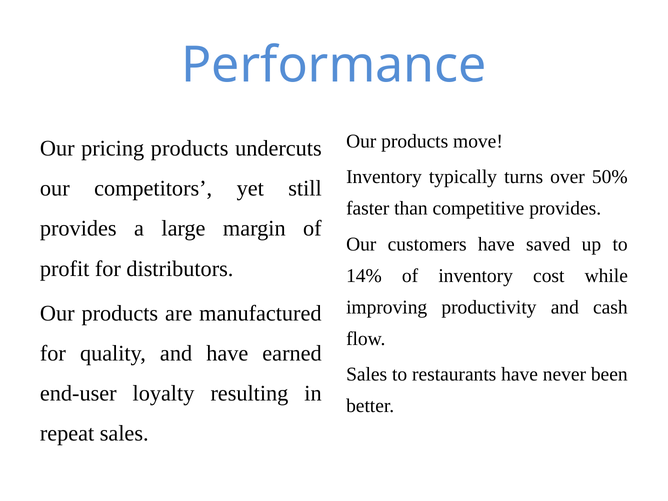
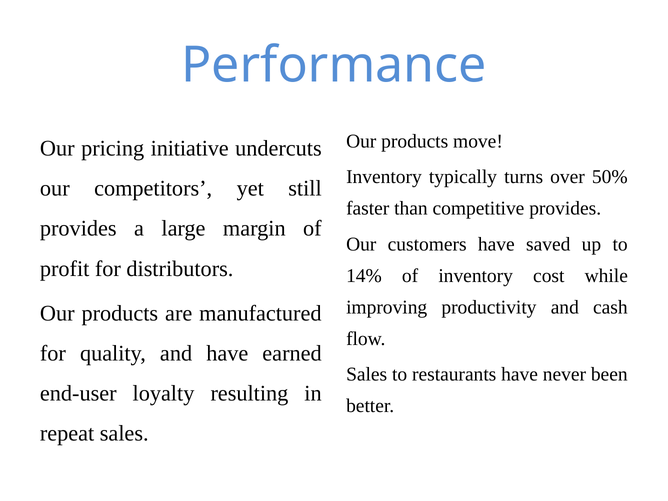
pricing products: products -> initiative (190, 148)
